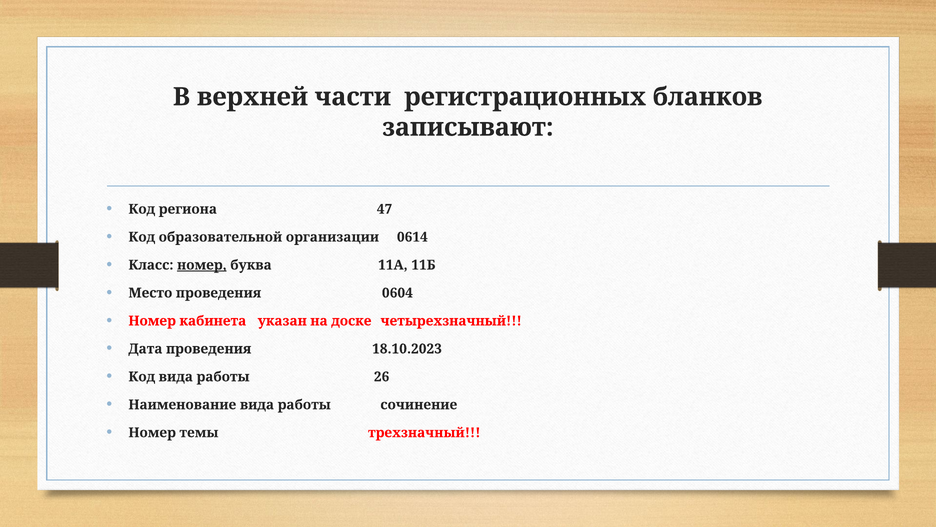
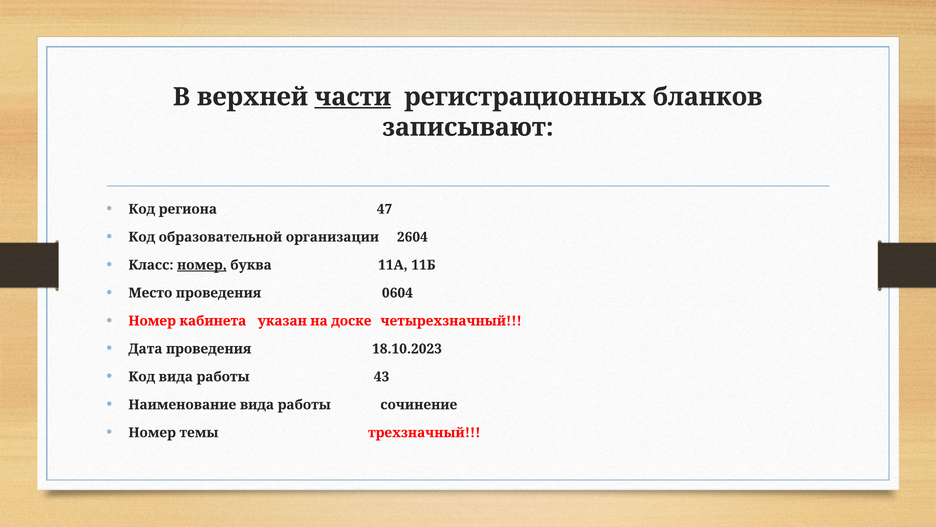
части underline: none -> present (353, 97)
0614: 0614 -> 2604 (412, 237)
26: 26 -> 43 (382, 376)
